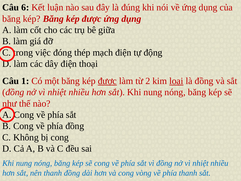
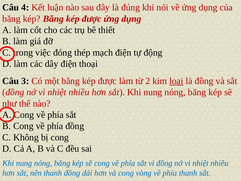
6: 6 -> 4 (25, 7)
giữa: giữa -> thiết (107, 30)
1: 1 -> 3 (25, 81)
được underline: present -> none (107, 81)
